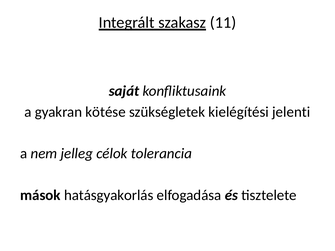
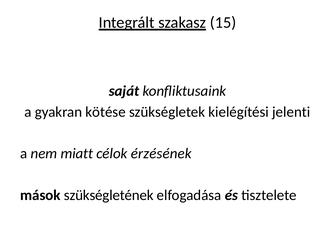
11: 11 -> 15 (223, 23)
jelleg: jelleg -> miatt (77, 154)
tolerancia: tolerancia -> érzésének (161, 154)
hatásgyakorlás: hatásgyakorlás -> szükségletének (109, 195)
